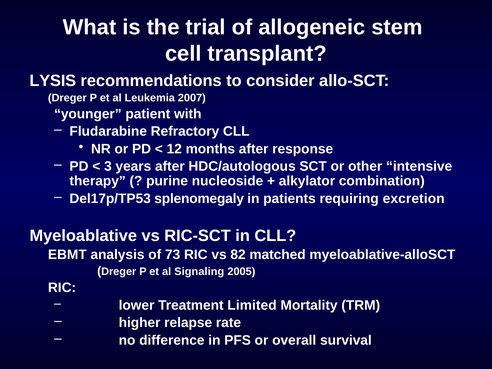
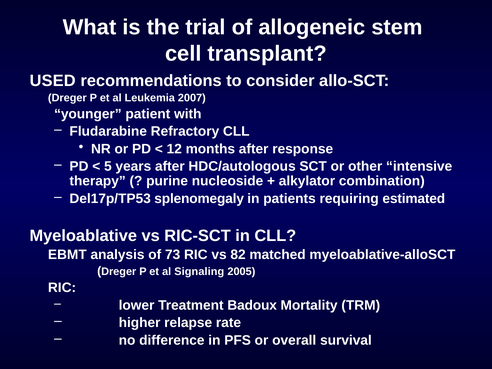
LYSIS: LYSIS -> USED (53, 81)
3: 3 -> 5 (108, 166)
excretion: excretion -> estimated (414, 199)
Limited: Limited -> Badoux (252, 305)
